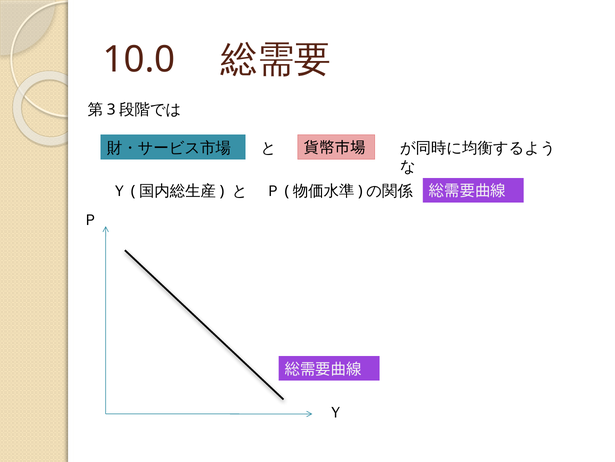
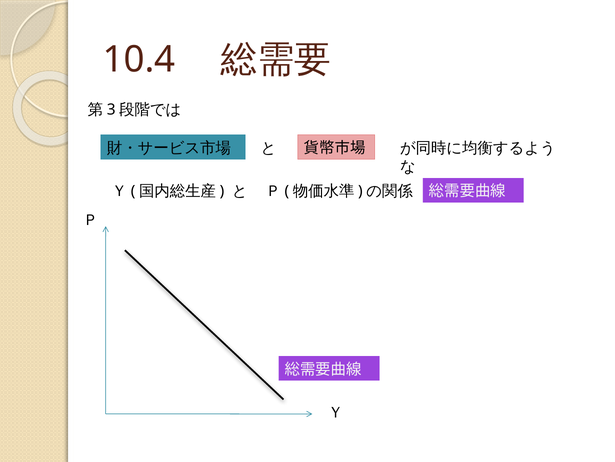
10.0: 10.0 -> 10.4 (139, 59)
